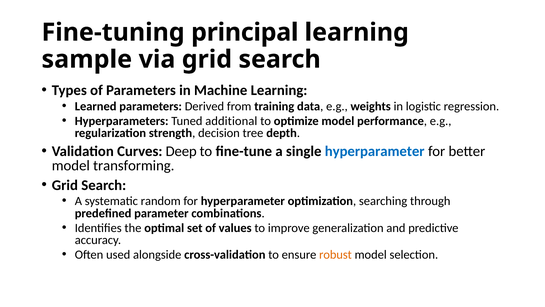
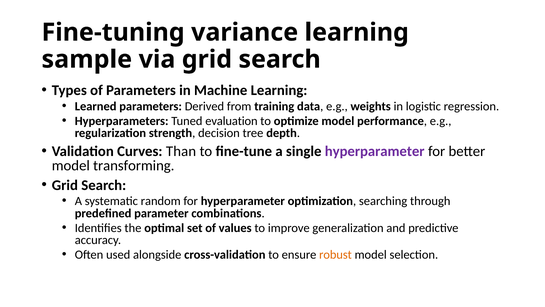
principal: principal -> variance (245, 32)
additional: additional -> evaluation (231, 121)
Deep: Deep -> Than (181, 151)
hyperparameter colour: blue -> purple (375, 151)
